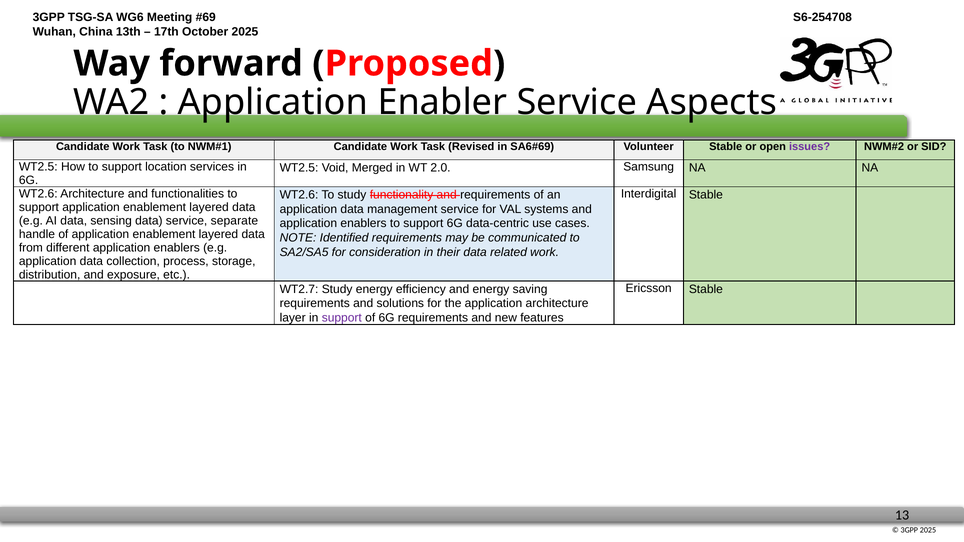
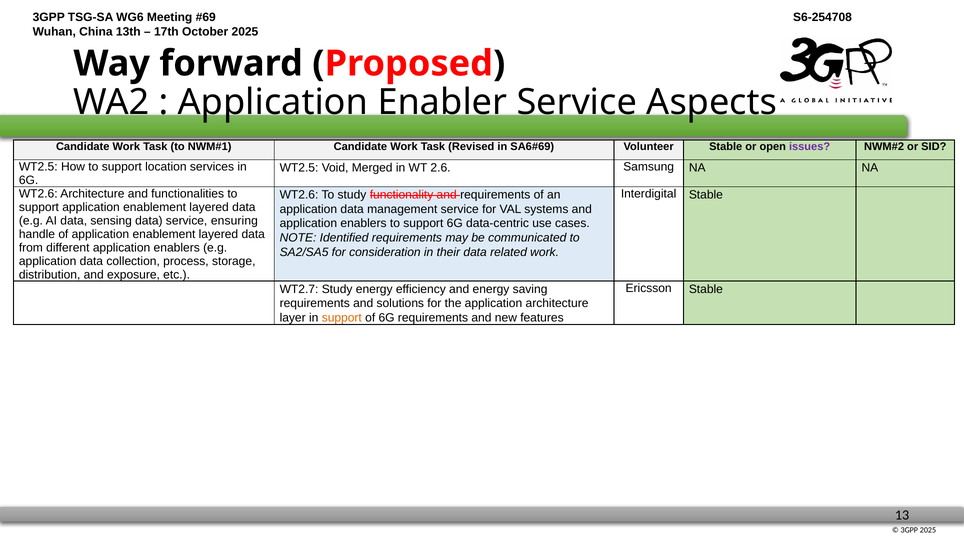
2.0: 2.0 -> 2.6 (441, 168)
separate: separate -> ensuring (234, 221)
support colour: purple -> orange (342, 318)
